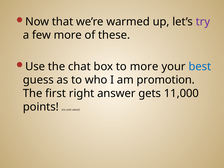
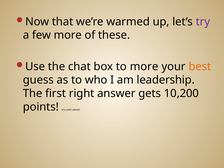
best colour: blue -> orange (200, 66)
promotion: promotion -> leadership (166, 80)
11,000: 11,000 -> 10,200 (181, 93)
